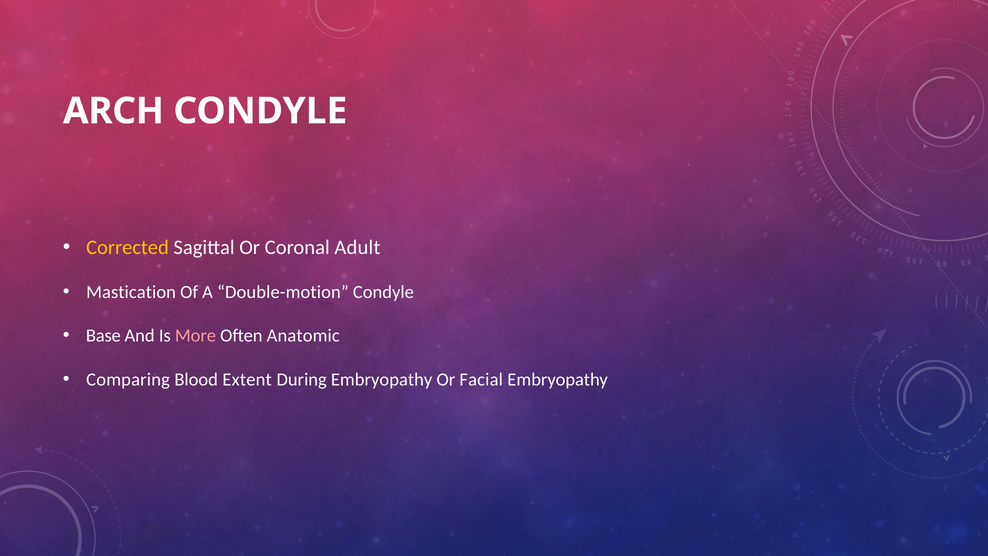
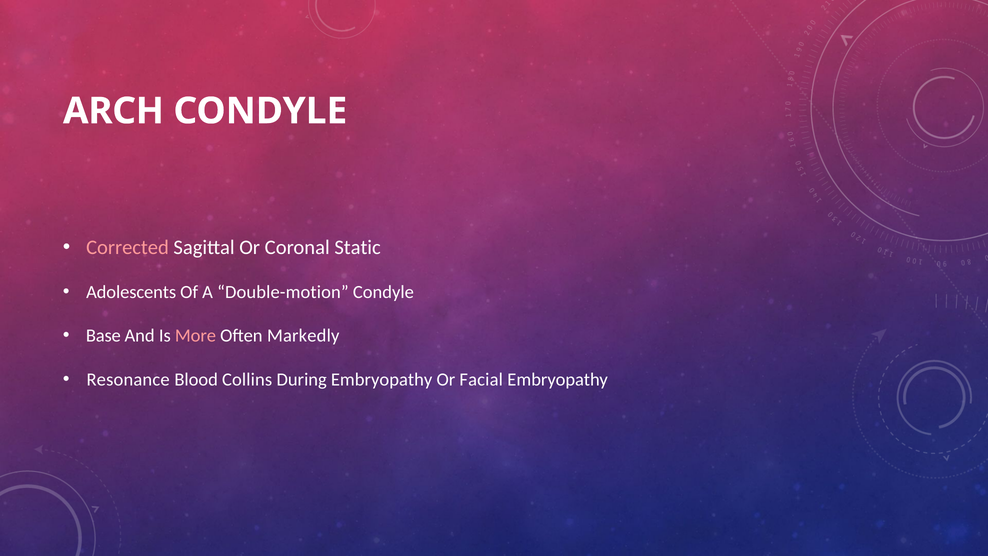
Corrected colour: yellow -> pink (127, 247)
Adult: Adult -> Static (358, 247)
Mastication: Mastication -> Adolescents (131, 292)
Anatomic: Anatomic -> Markedly (303, 336)
Comparing: Comparing -> Resonance (128, 379)
Extent: Extent -> Collins (247, 379)
